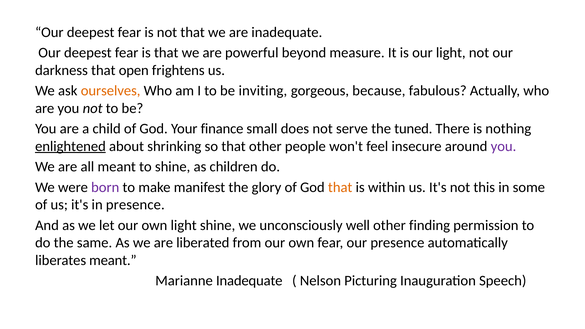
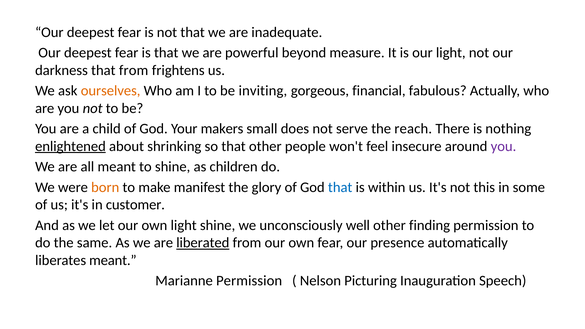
that open: open -> from (134, 70)
because: because -> financial (379, 91)
finance: finance -> makers (222, 129)
tuned: tuned -> reach (413, 129)
born colour: purple -> orange (105, 187)
that colour: orange -> blue (340, 187)
in presence: presence -> customer (135, 205)
liberated underline: none -> present (203, 243)
Marianne Inadequate: Inadequate -> Permission (249, 281)
